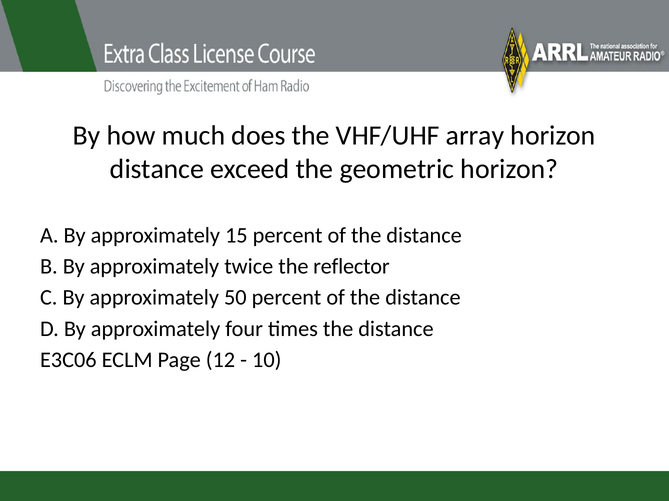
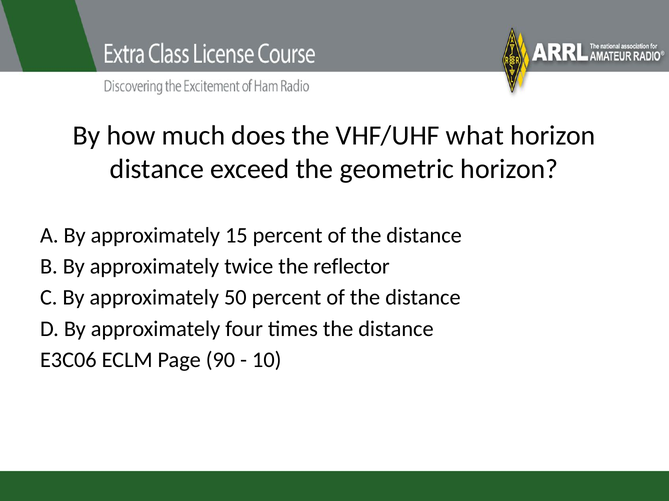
array: array -> what (475, 136)
12: 12 -> 90 (220, 361)
